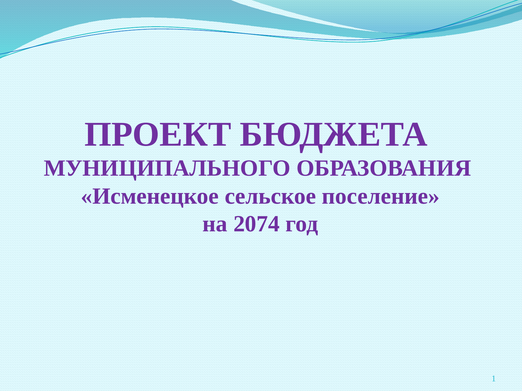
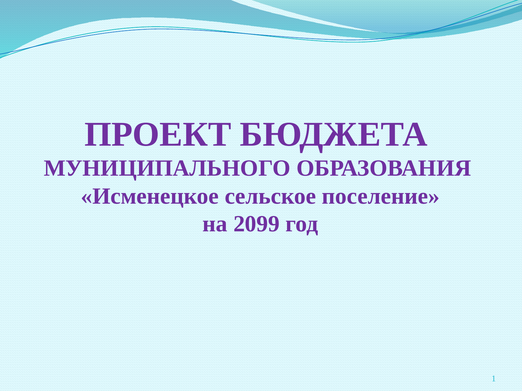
2074: 2074 -> 2099 (257, 224)
